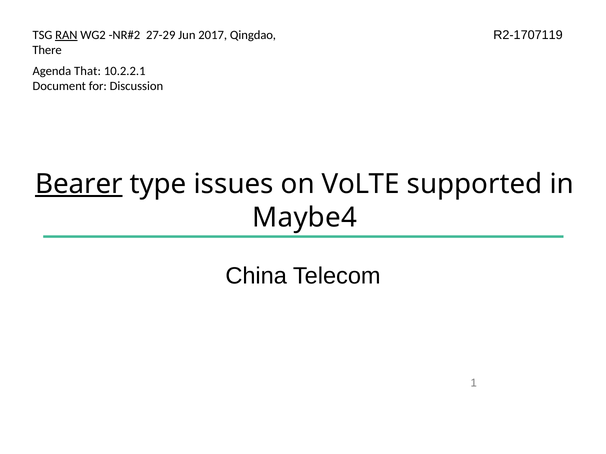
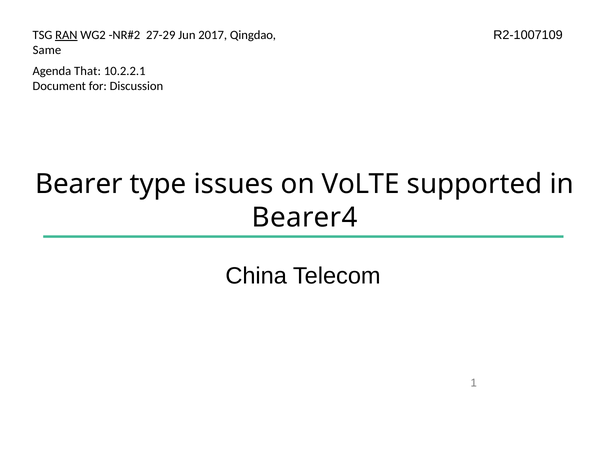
R2-1707119: R2-1707119 -> R2-1007109 (528, 35)
There: There -> Same (47, 50)
Bearer underline: present -> none (79, 184)
Maybe4: Maybe4 -> Bearer4 (305, 218)
